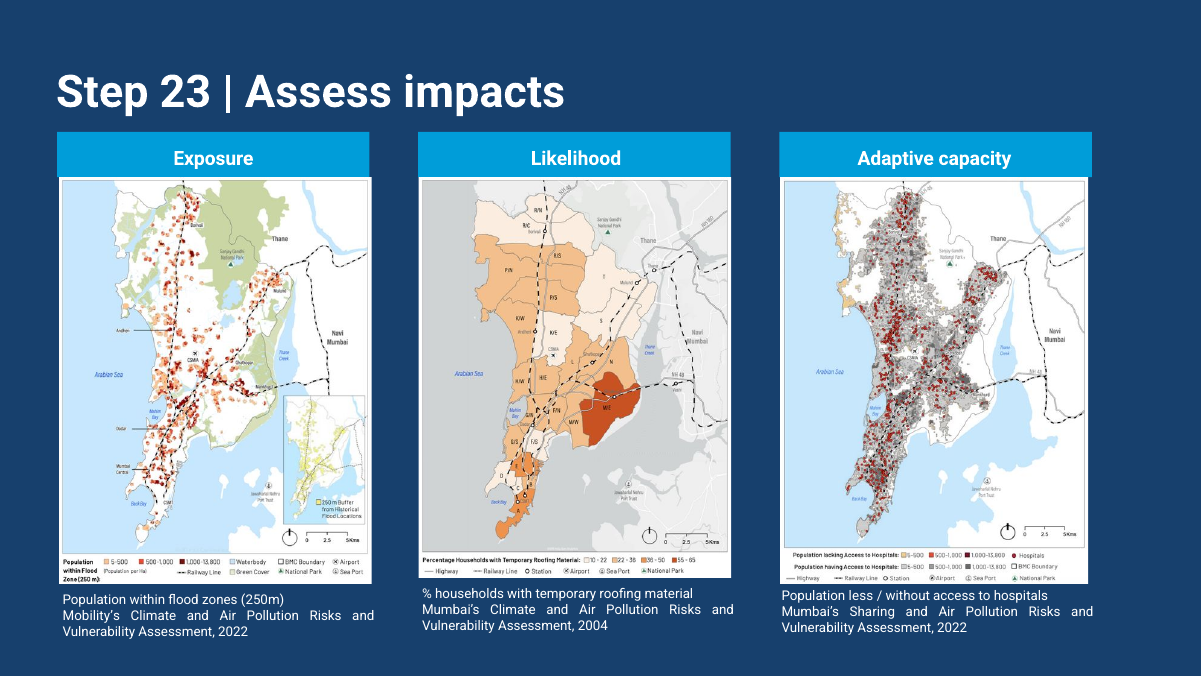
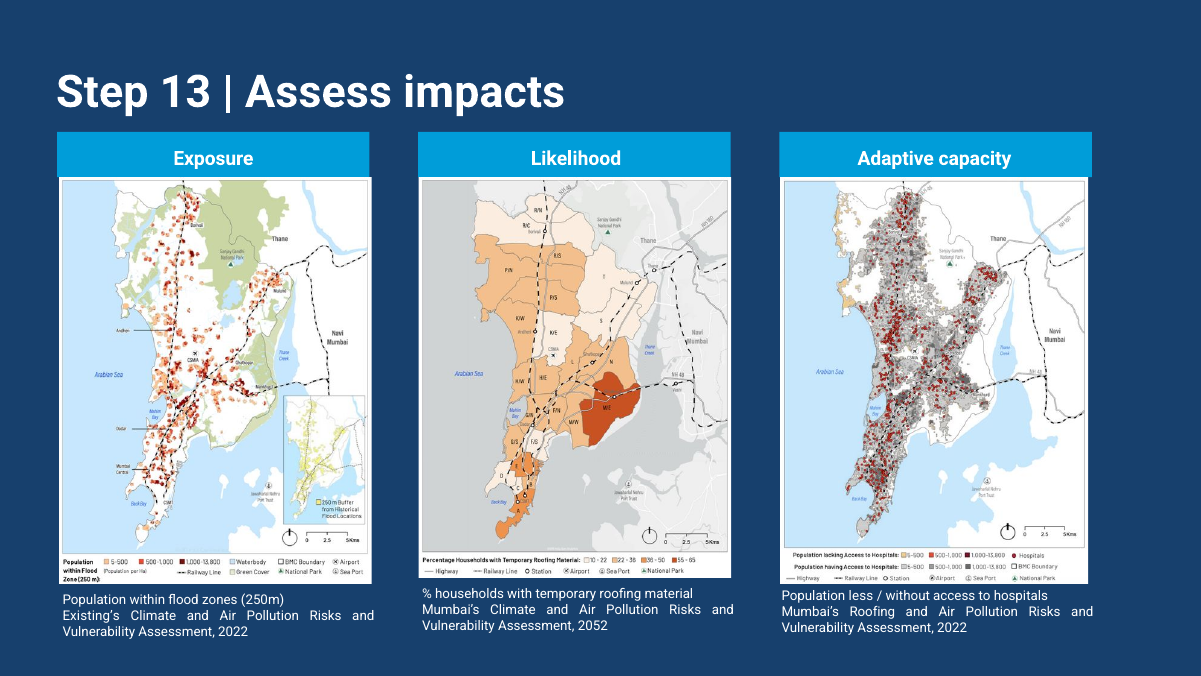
23: 23 -> 13 (185, 92)
Mumbai’s Sharing: Sharing -> Roofing (872, 611)
Mobility’s: Mobility’s -> Existing’s (91, 616)
2004: 2004 -> 2052 (593, 626)
